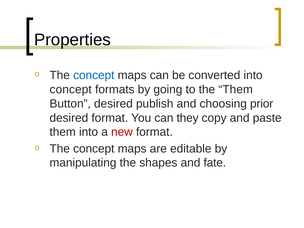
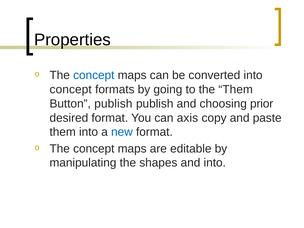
Button desired: desired -> publish (113, 104)
they: they -> axis (187, 118)
new colour: red -> blue (122, 132)
and fate: fate -> into (215, 163)
